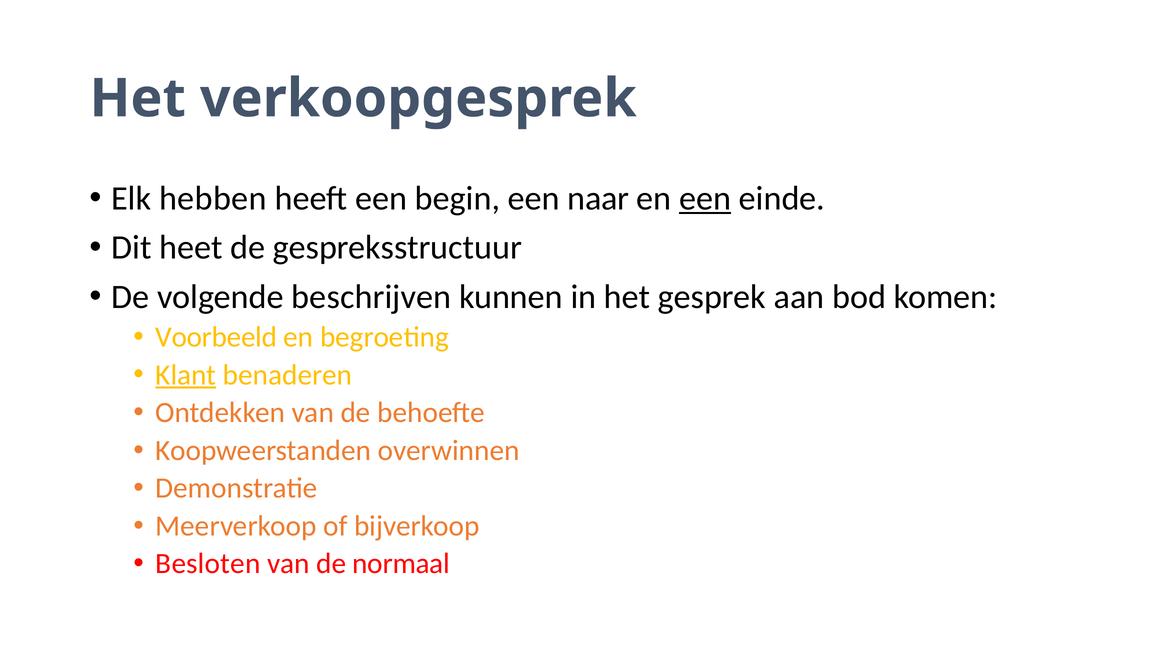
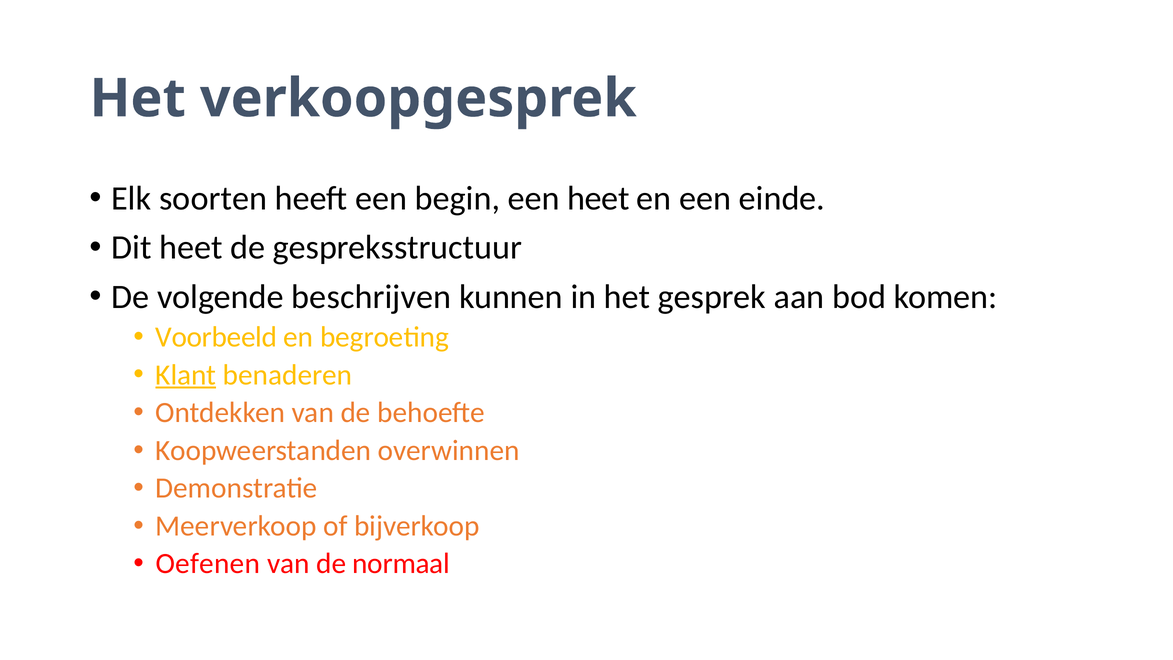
hebben: hebben -> soorten (213, 198)
een naar: naar -> heet (598, 198)
een underline: present -> none (705, 198)
Besloten: Besloten -> Oefenen (208, 564)
